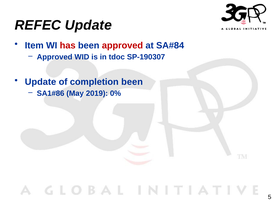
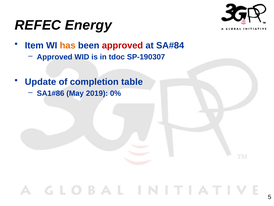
REFEC Update: Update -> Energy (88, 25)
has colour: red -> orange (68, 45)
completion been: been -> table (132, 82)
